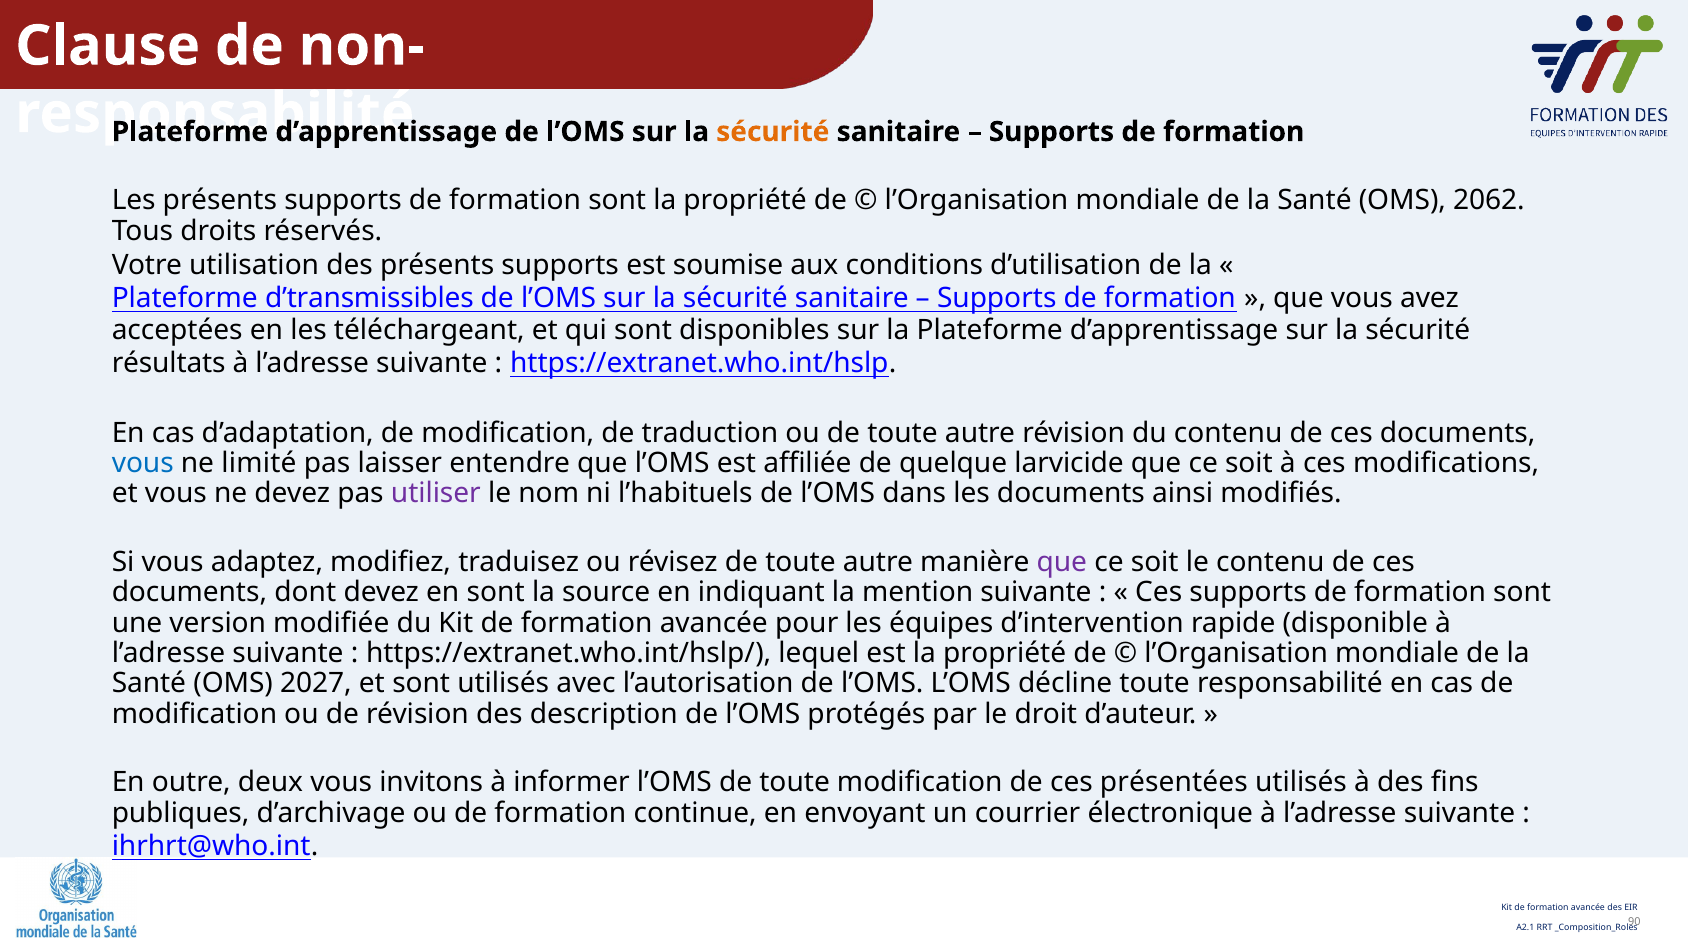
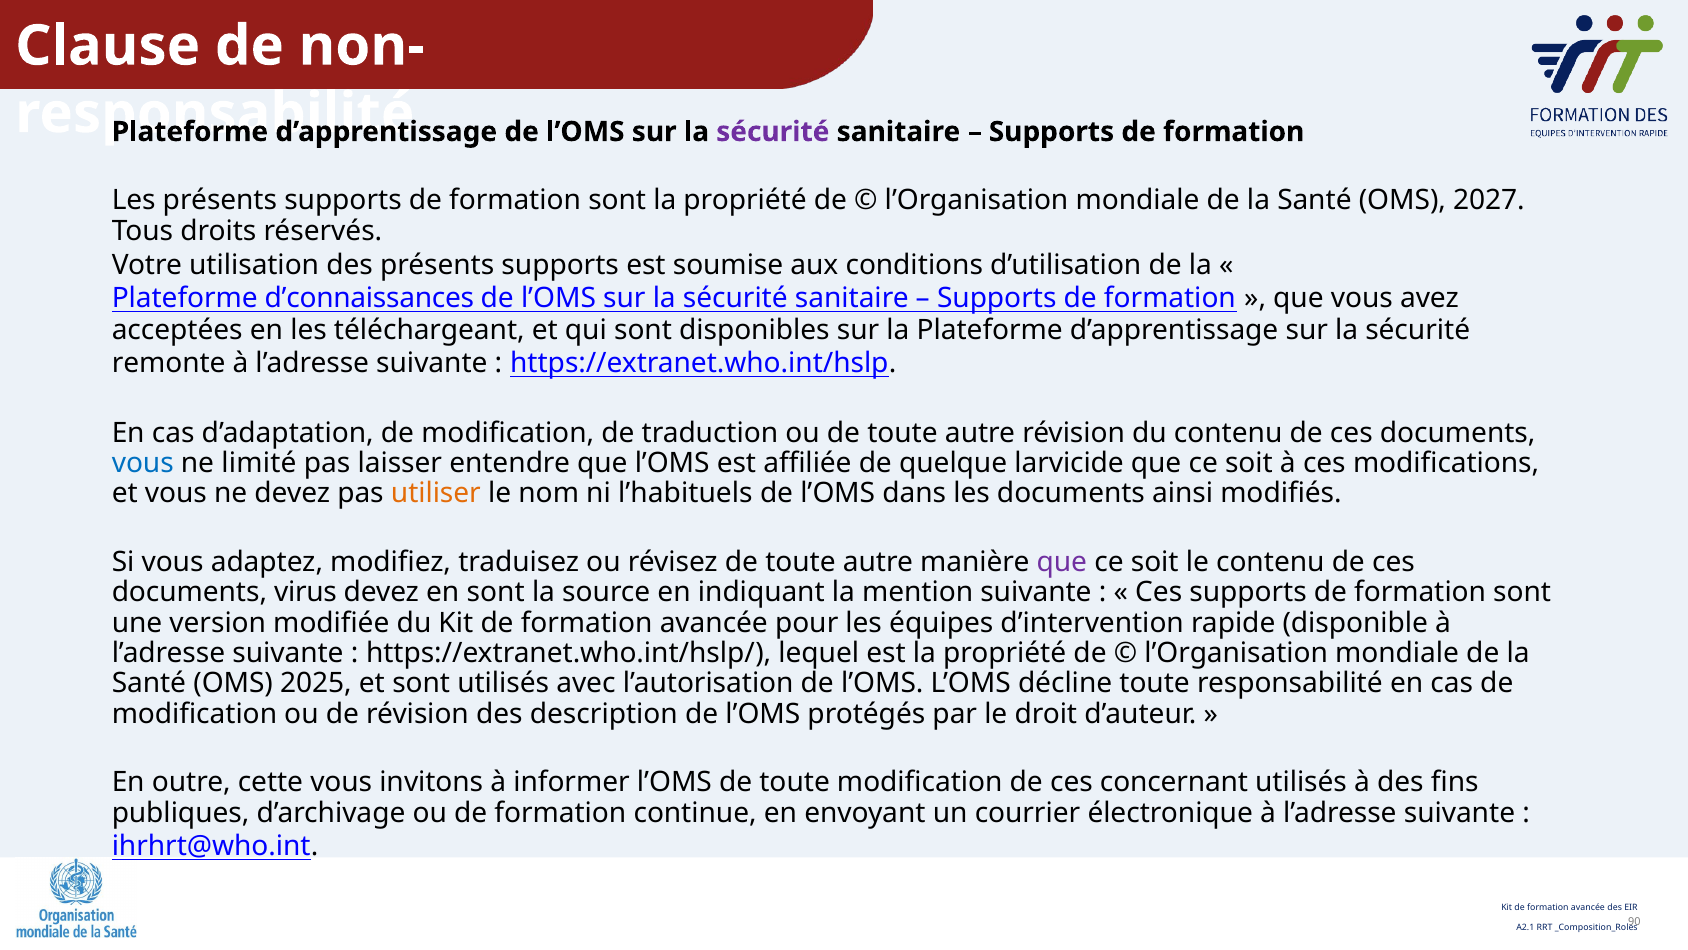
sécurité colour: orange -> purple (773, 132)
2062: 2062 -> 2027 (1489, 200)
d’transmissibles: d’transmissibles -> d’connaissances (369, 299)
résultats: résultats -> remonte (169, 363)
utiliser colour: purple -> orange (436, 493)
dont: dont -> virus (305, 592)
2027: 2027 -> 2025 (316, 683)
deux: deux -> cette (270, 782)
présentées: présentées -> concernant (1174, 782)
